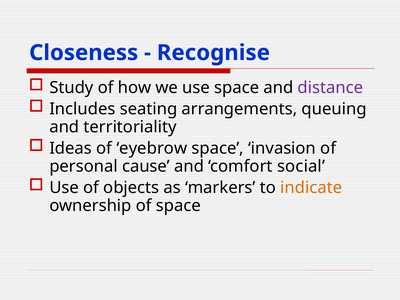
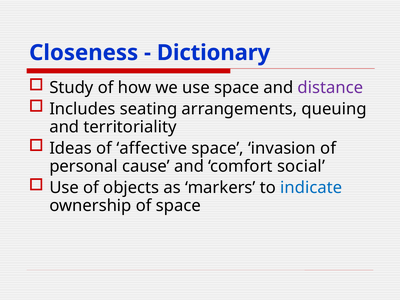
Recognise: Recognise -> Dictionary (213, 53)
eyebrow: eyebrow -> affective (152, 148)
indicate colour: orange -> blue (311, 188)
